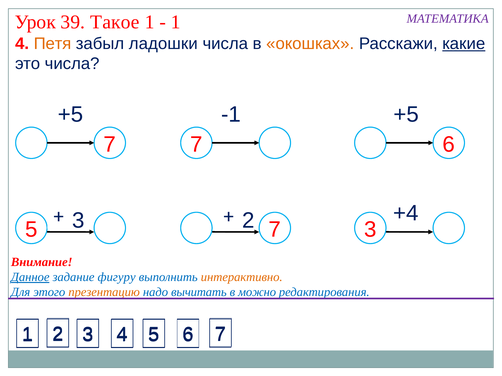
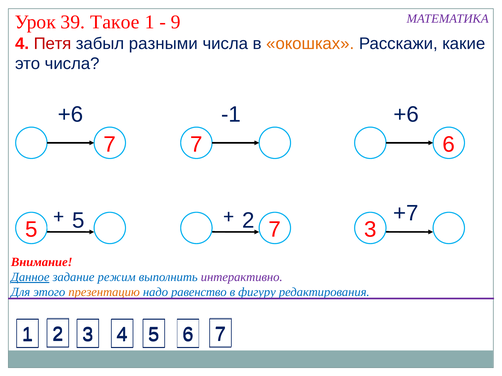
1: 1 -> 9 (176, 22)
Петя colour: orange -> red (52, 44)
ладошки: ладошки -> разными (163, 44)
какие underline: present -> none (464, 44)
+5: +5 -> +6 (71, 115)
-1 +5: +5 -> +6 (406, 115)
3: 3 -> 5 (78, 221)
+4: +4 -> +7 (406, 214)
фигуру: фигуру -> режим (117, 277)
интерактивно colour: orange -> purple (242, 277)
вычитать: вычитать -> равенство (199, 293)
можно: можно -> фигуру (257, 293)
